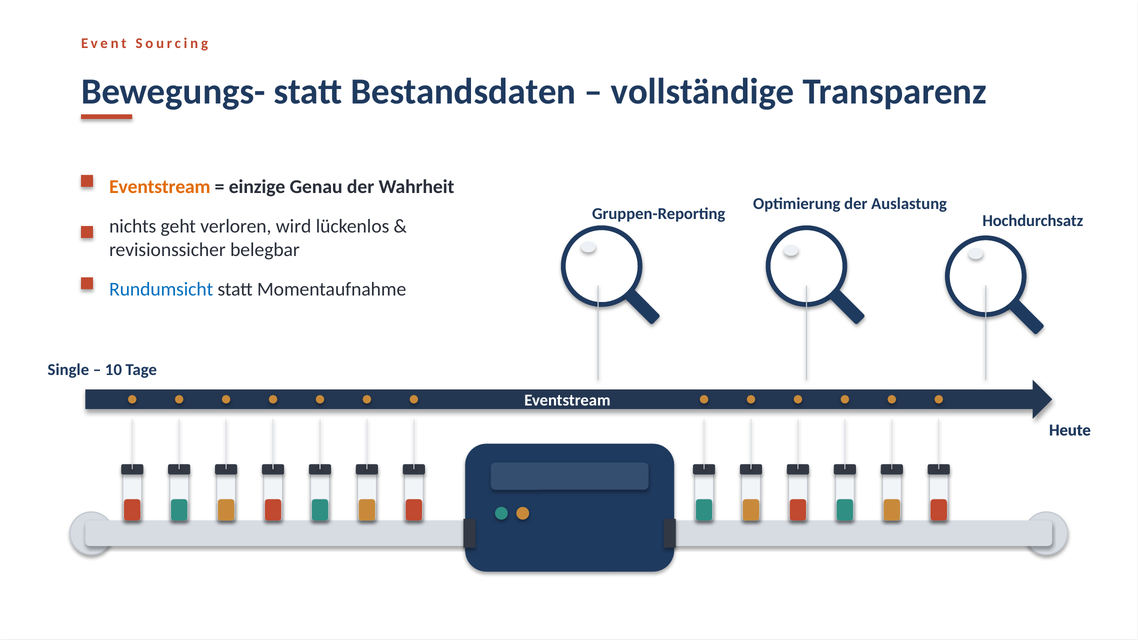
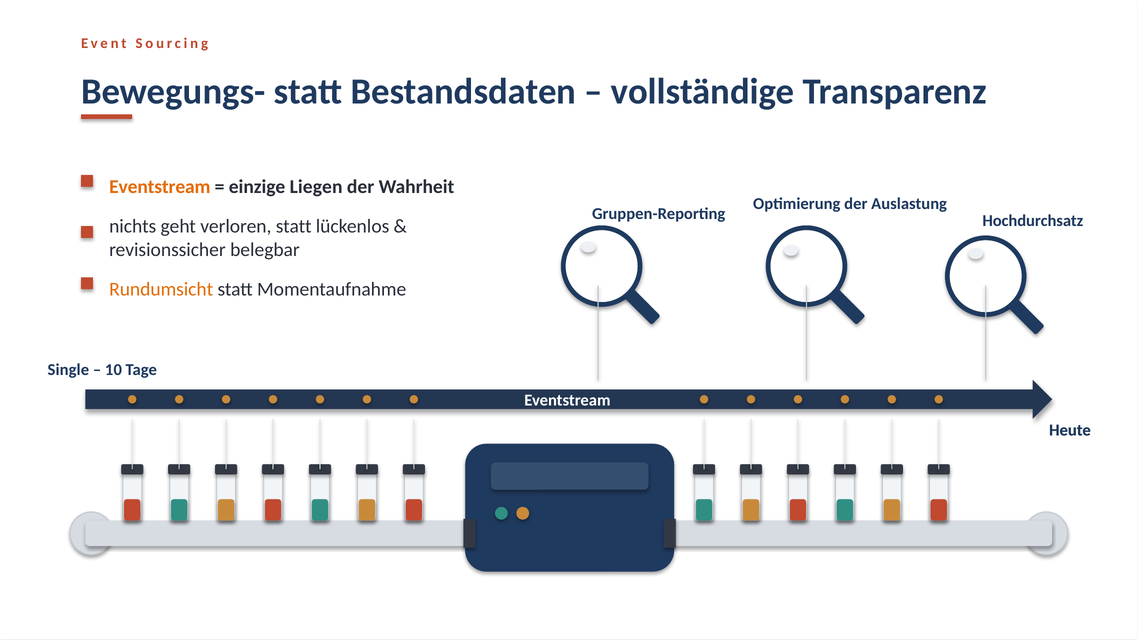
Genau: Genau -> Liegen (316, 187)
verloren wird: wird -> statt (294, 226)
Rundumsicht colour: blue -> orange (161, 289)
